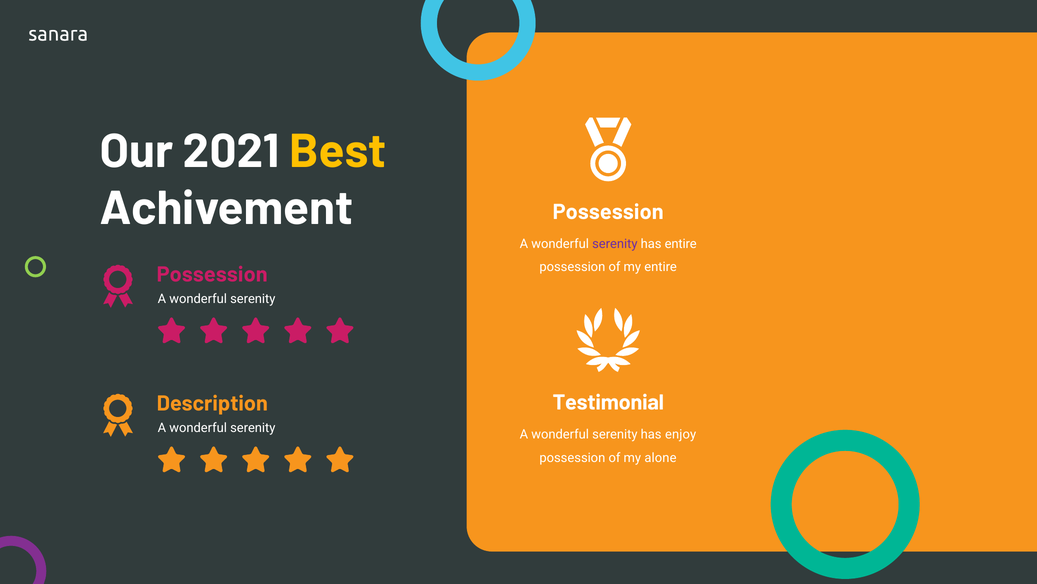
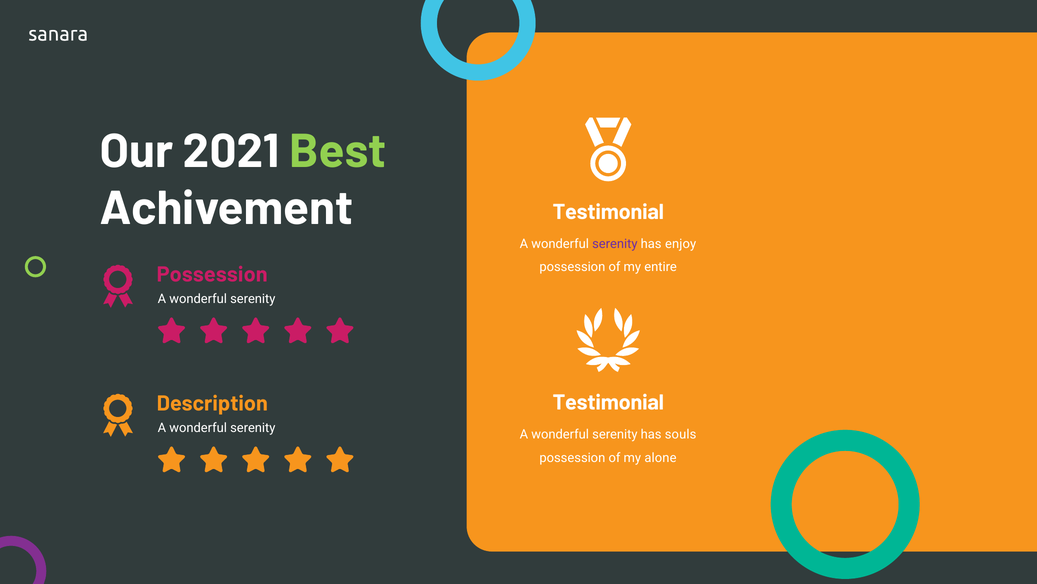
Best colour: yellow -> light green (338, 151)
Possession: Possession -> Testimonial (608, 212)
has entire: entire -> enjoy (681, 244)
enjoy: enjoy -> souls (681, 434)
